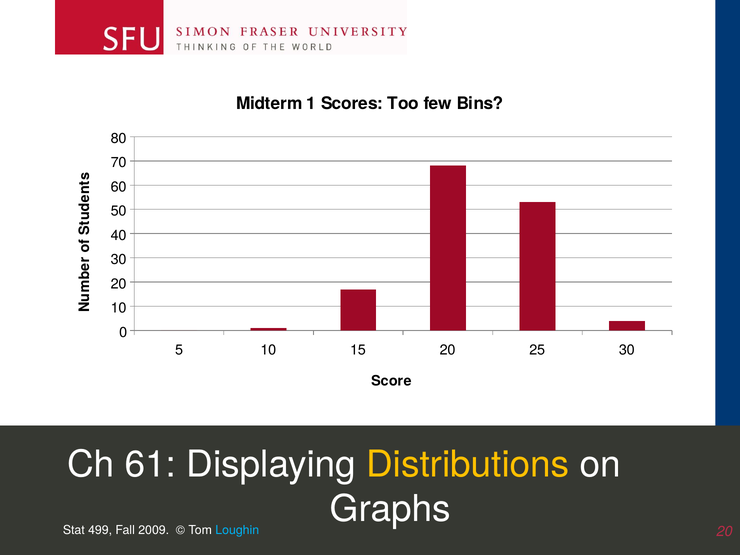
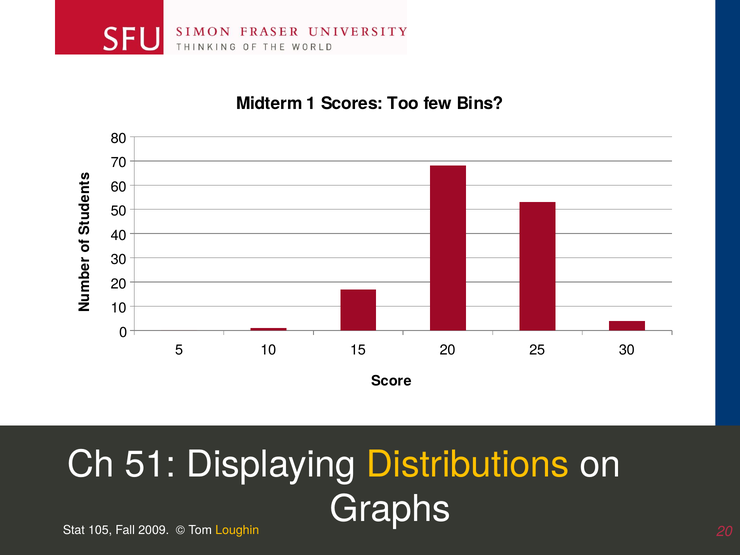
61: 61 -> 51 (150, 464)
499: 499 -> 105 (100, 530)
Loughin colour: light blue -> yellow (237, 530)
